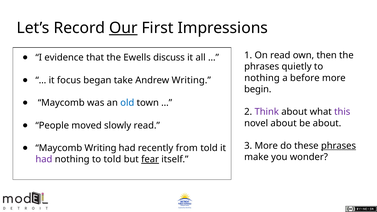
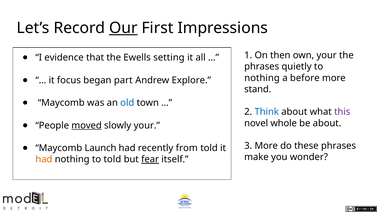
discuss: discuss -> setting (169, 58)
On read: read -> then (280, 55)
own then: then -> your (327, 55)
take: take -> part (123, 80)
Andrew Writing: Writing -> Explore (191, 80)
begin: begin -> stand (258, 89)
Think colour: purple -> blue (267, 112)
moved underline: none -> present (87, 125)
slowly read: read -> your (147, 125)
novel about: about -> whole (284, 123)
Maycomb Writing: Writing -> Launch (100, 148)
phrases underline: present -> none (338, 146)
had colour: purple -> orange (44, 159)
